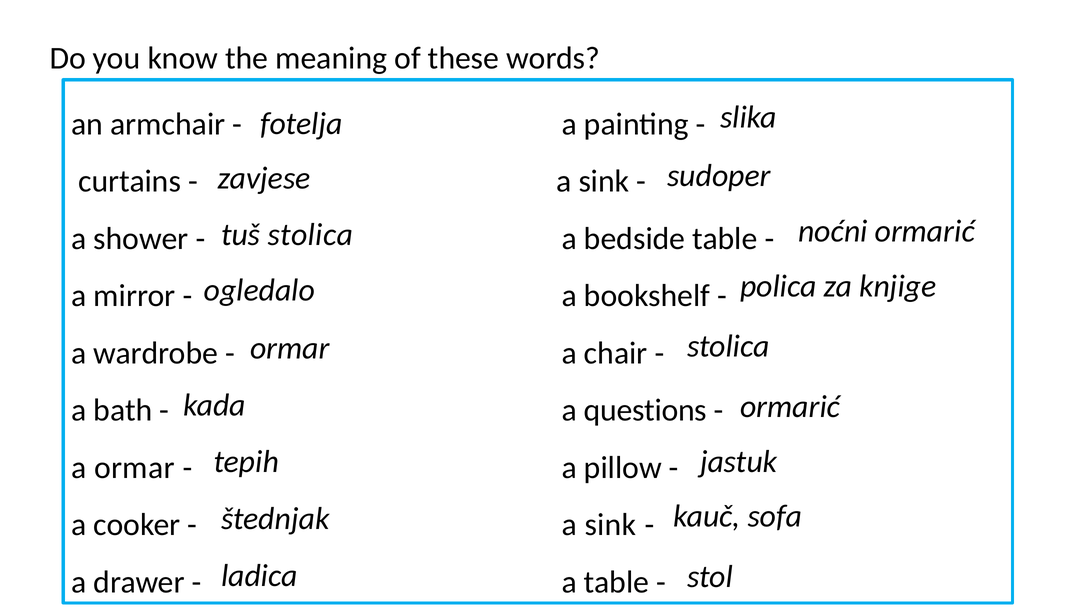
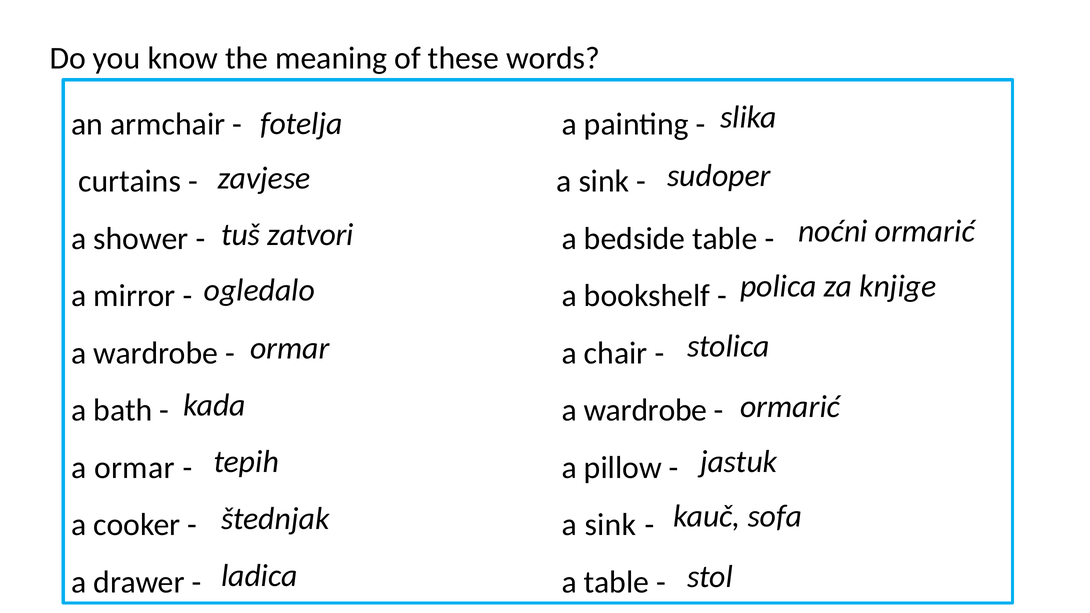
tuš stolica: stolica -> zatvori (311, 235)
questions: questions -> wardrobe (645, 410)
